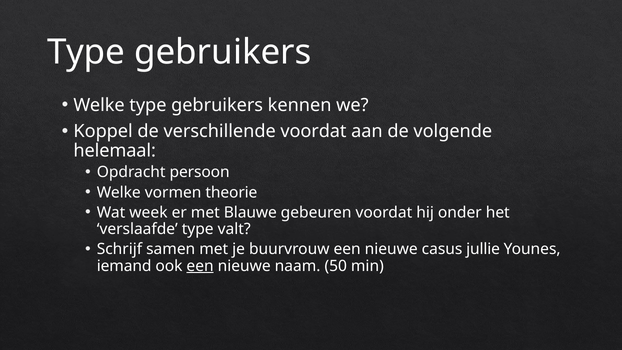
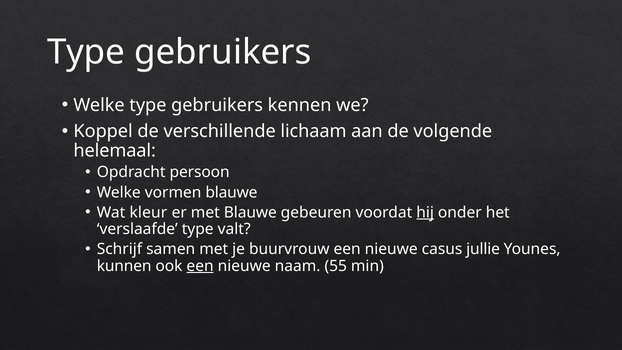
verschillende voordat: voordat -> lichaam (313, 131)
vormen theorie: theorie -> blauwe (231, 192)
week: week -> kleur (148, 212)
hij underline: none -> present (425, 212)
iemand: iemand -> kunnen (124, 266)
50: 50 -> 55 (336, 266)
